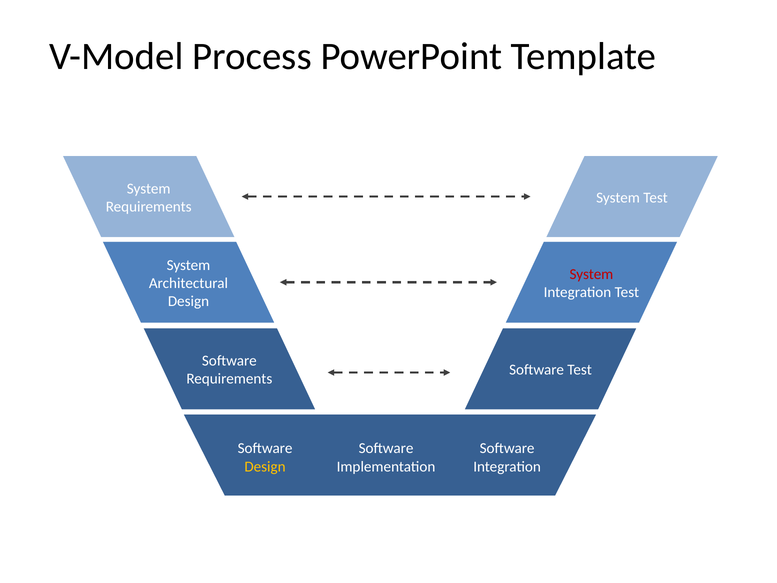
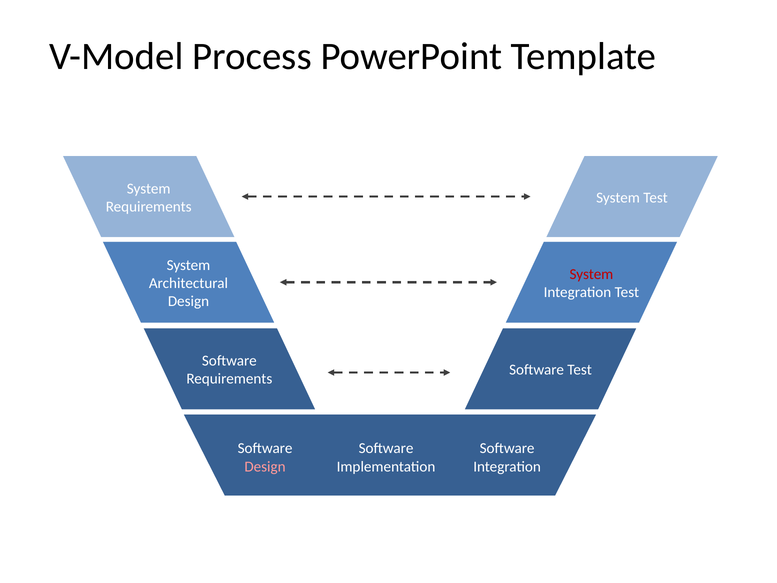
Design colour: yellow -> pink (265, 466)
